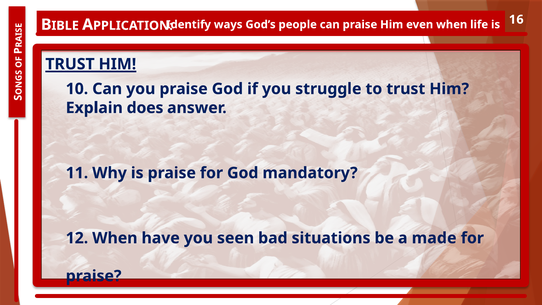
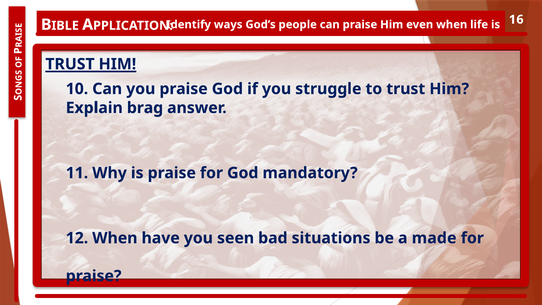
does: does -> brag (145, 108)
